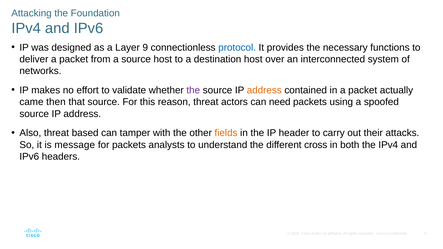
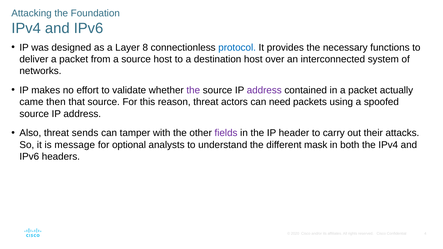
9: 9 -> 8 (145, 48)
address colour: orange -> purple (264, 90)
based: based -> sends (85, 133)
fields colour: orange -> purple (226, 133)
for packets: packets -> optional (129, 145)
cross: cross -> mask (316, 145)
